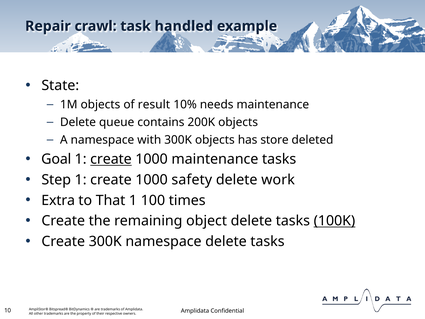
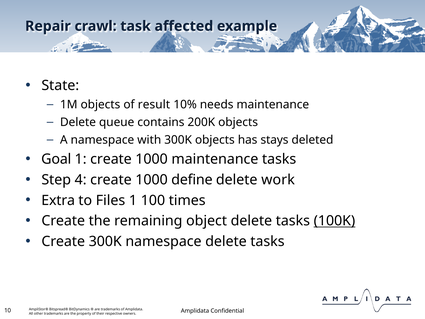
handled: handled -> affected (184, 26)
store: store -> stays (275, 140)
create underline: present -> none (111, 159)
Step 1: 1 -> 4 (81, 180)
safety: safety -> define (192, 180)
That: That -> Files (111, 200)
